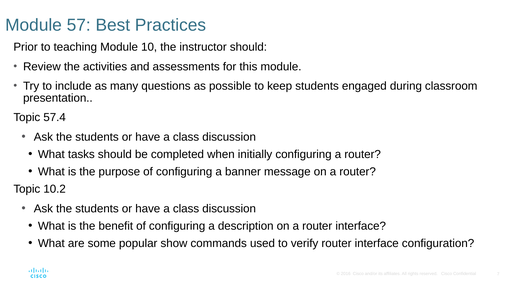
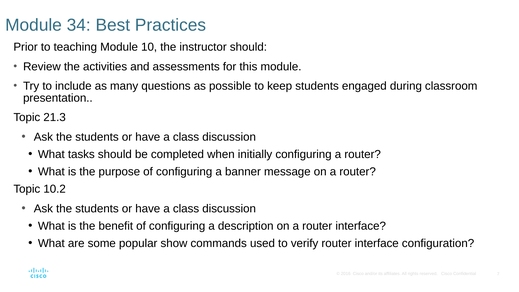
57: 57 -> 34 (79, 25)
57.4: 57.4 -> 21.3 (55, 117)
